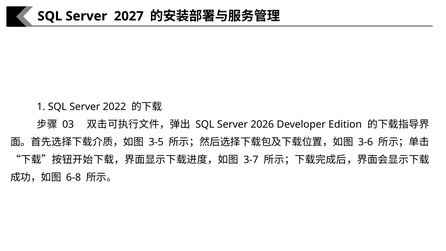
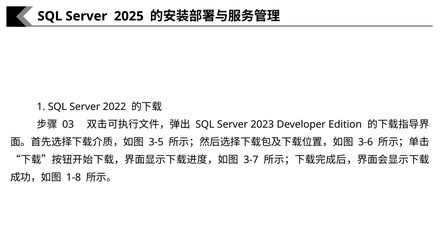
2027: 2027 -> 2025 (129, 16)
2026: 2026 -> 2023 (262, 124)
6-8: 6-8 -> 1-8 (74, 177)
